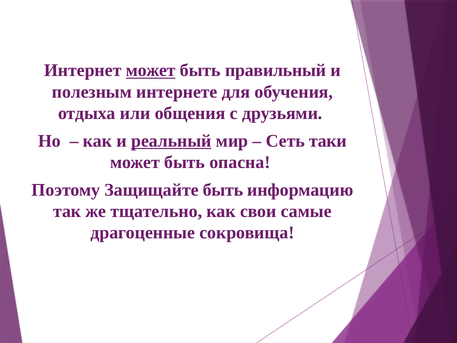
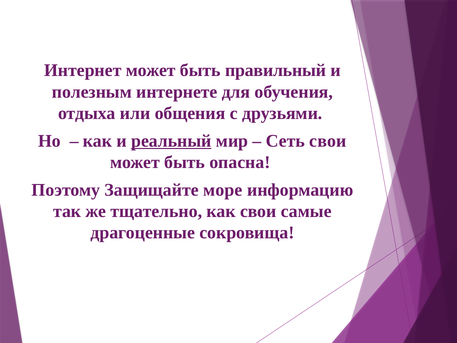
может underline: present -> none (151, 70)
Сеть таки: таки -> свои (328, 141)
Защищайте быть: быть -> море (223, 190)
